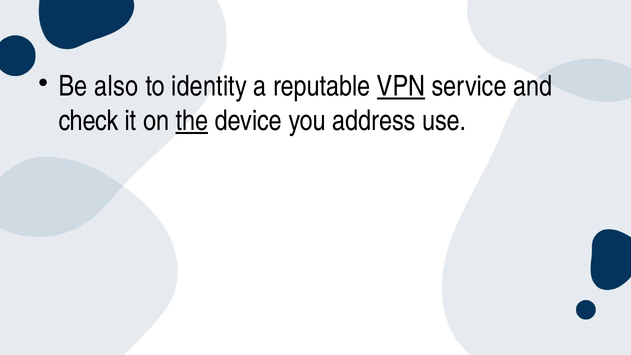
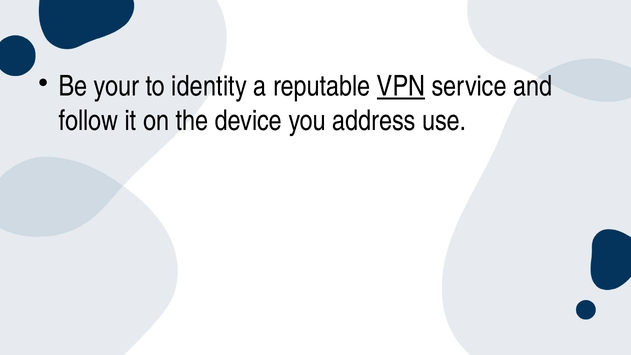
also: also -> your (116, 86)
check: check -> follow (88, 121)
the underline: present -> none (192, 121)
